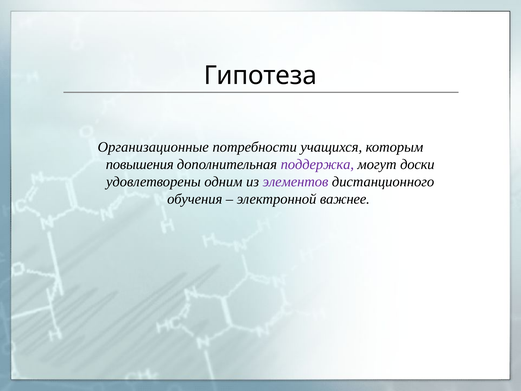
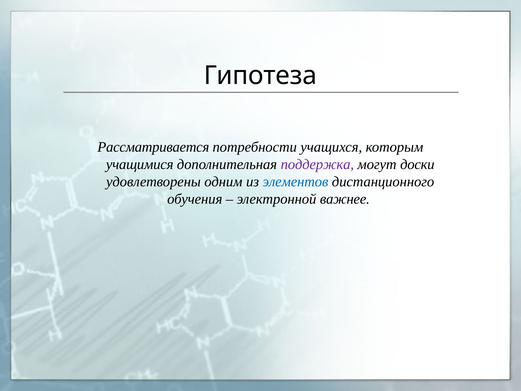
Организационные: Организационные -> Рассматривается (153, 147)
повышения: повышения -> учащимися (140, 164)
элементов colour: purple -> blue (295, 182)
